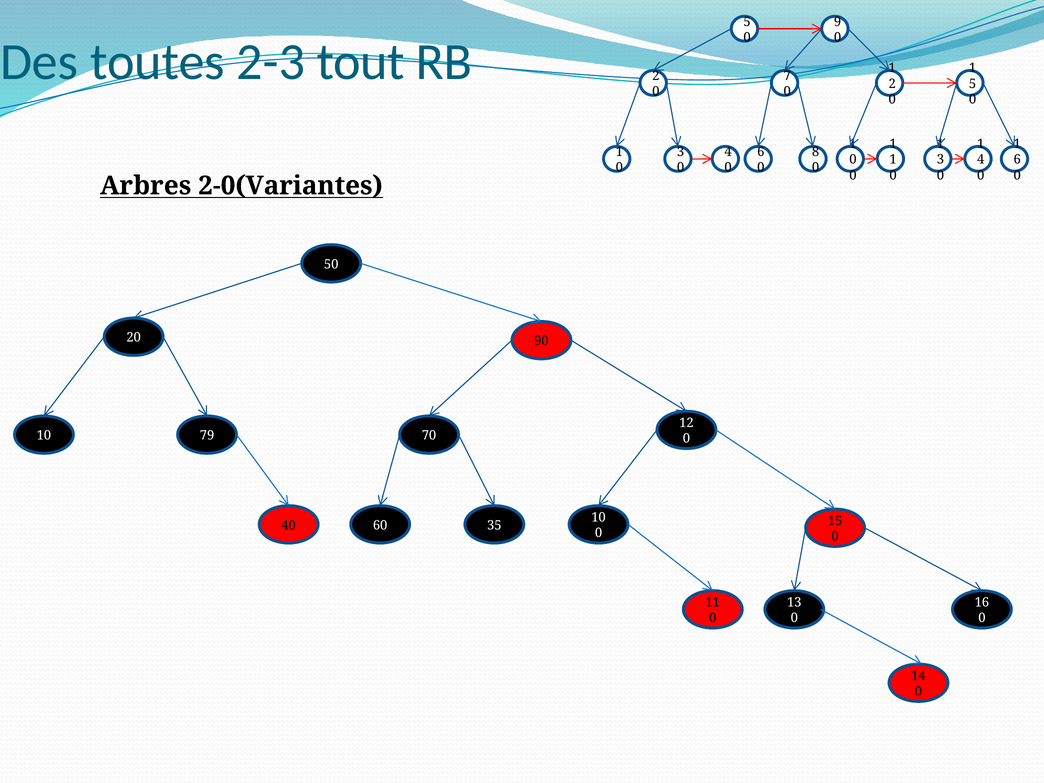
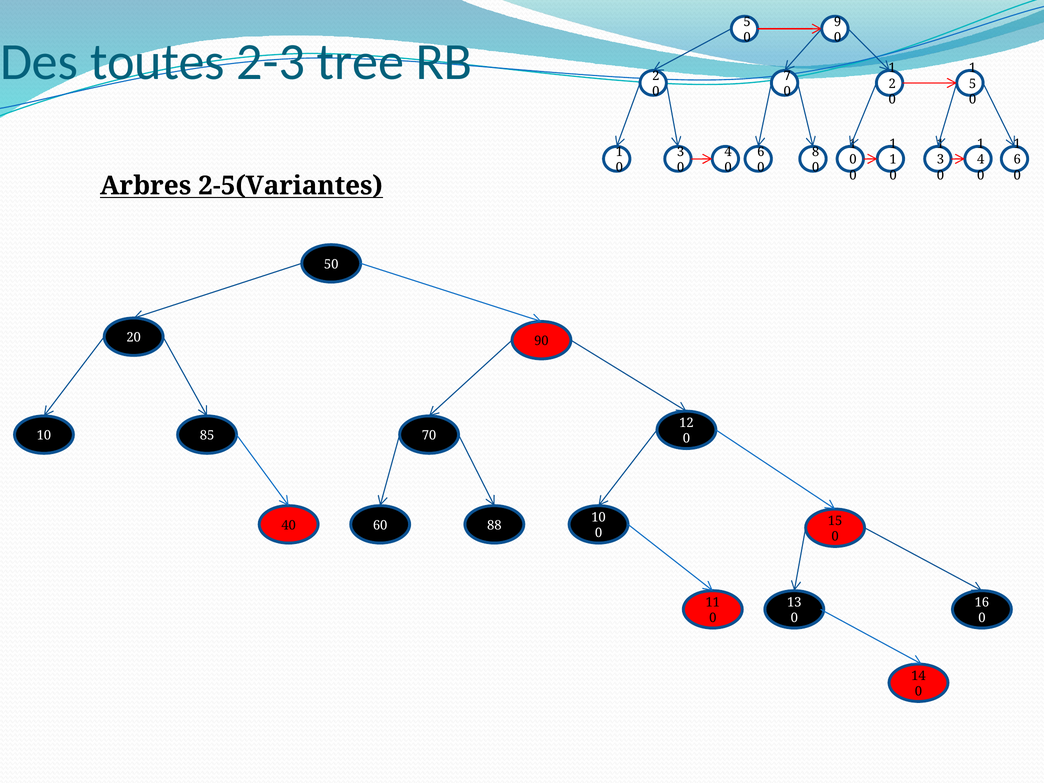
tout: tout -> tree (360, 62)
2-0(Variantes: 2-0(Variantes -> 2-5(Variantes (290, 186)
79: 79 -> 85 (207, 436)
35: 35 -> 88 (494, 525)
